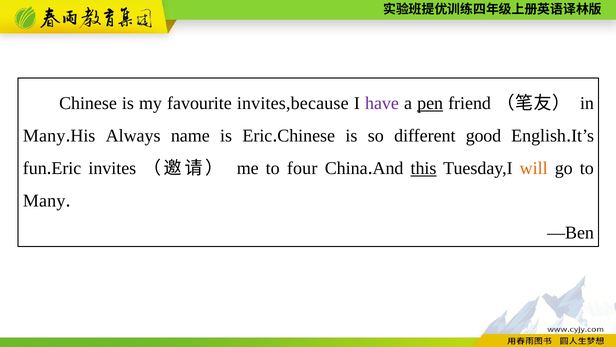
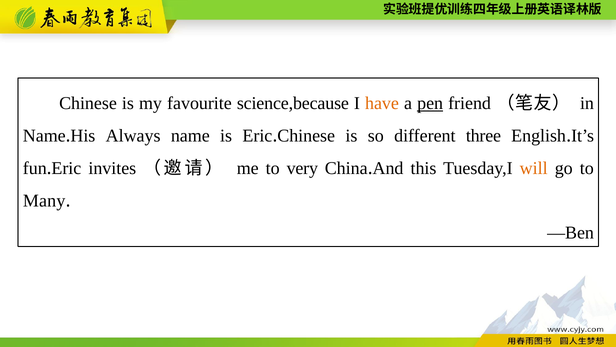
invites,because: invites,because -> science,because (293, 103)
have colour: purple -> orange (382, 103)
Many: Many -> Name (44, 136)
good: good -> three (483, 136)
four: four -> very (302, 168)
this underline: present -> none (423, 168)
